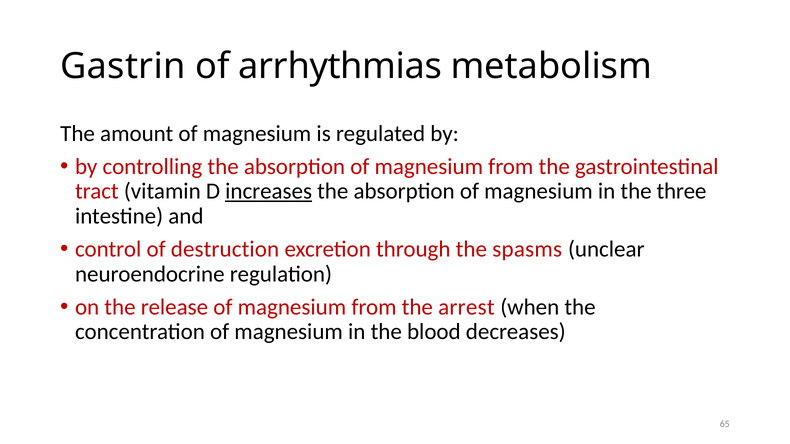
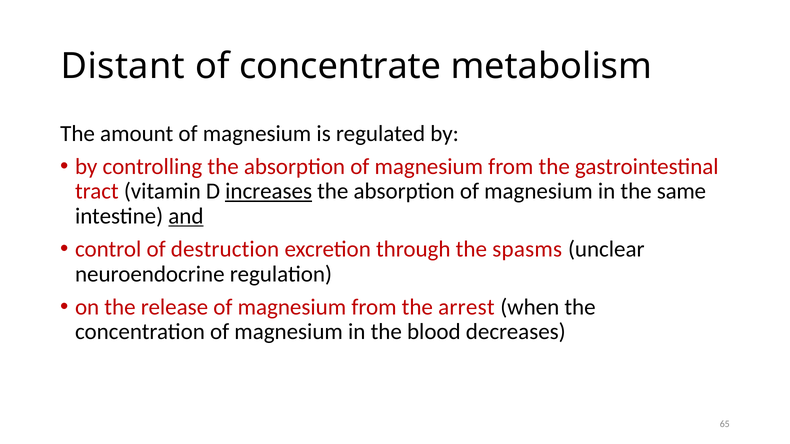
Gastrin: Gastrin -> Distant (123, 66)
arrhythmias: arrhythmias -> concentrate (340, 66)
three: three -> same (681, 191)
and underline: none -> present (186, 216)
